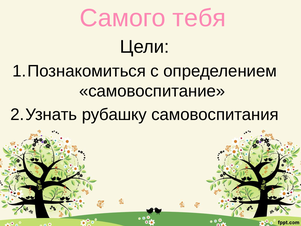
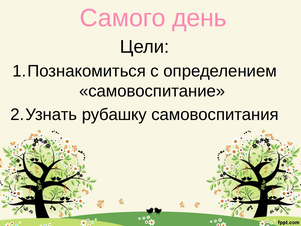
тебя: тебя -> день (199, 18)
